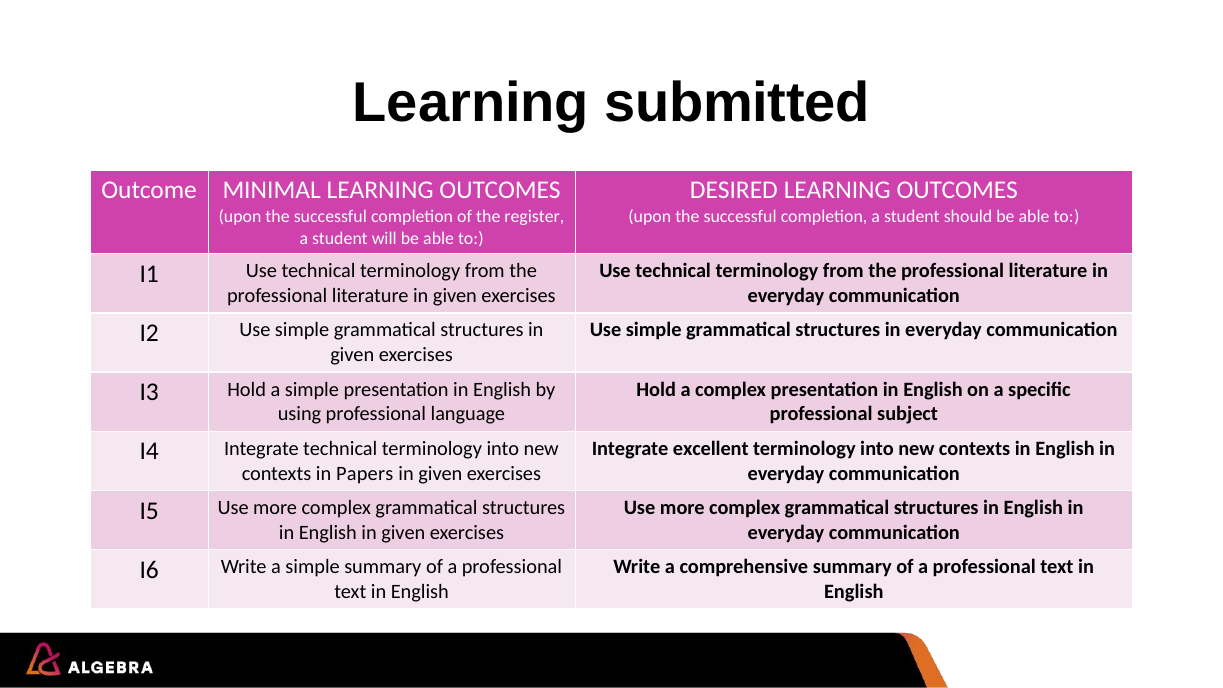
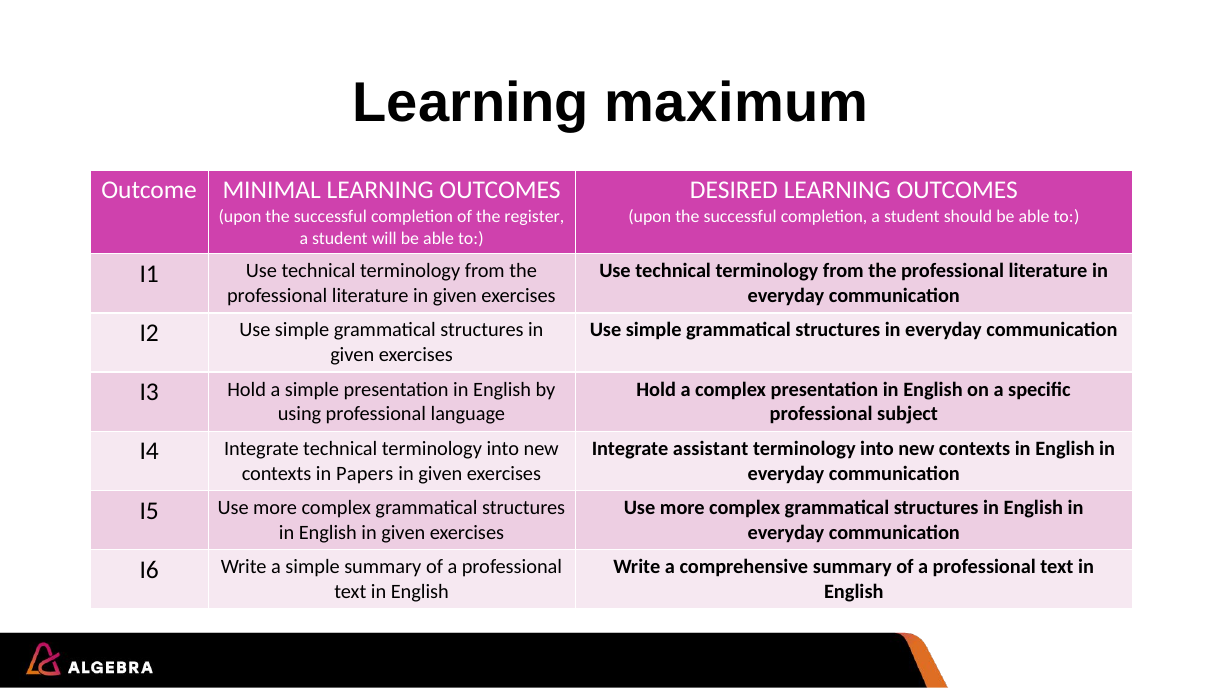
submitted: submitted -> maximum (737, 103)
excellent: excellent -> assistant (711, 448)
